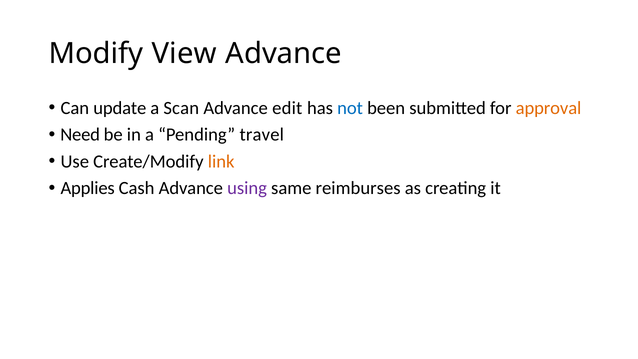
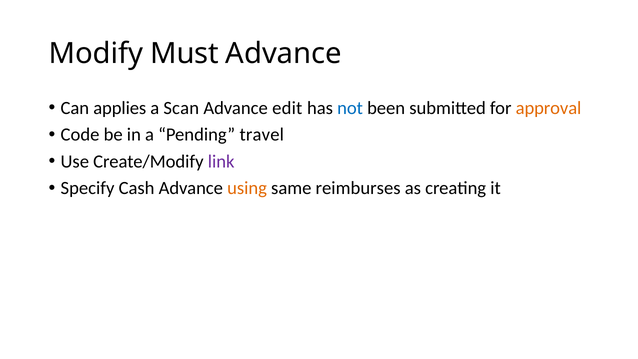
View: View -> Must (185, 54)
update: update -> applies (120, 108)
Need: Need -> Code (80, 135)
link colour: orange -> purple (221, 161)
Applies: Applies -> Specify (88, 188)
using colour: purple -> orange (247, 188)
